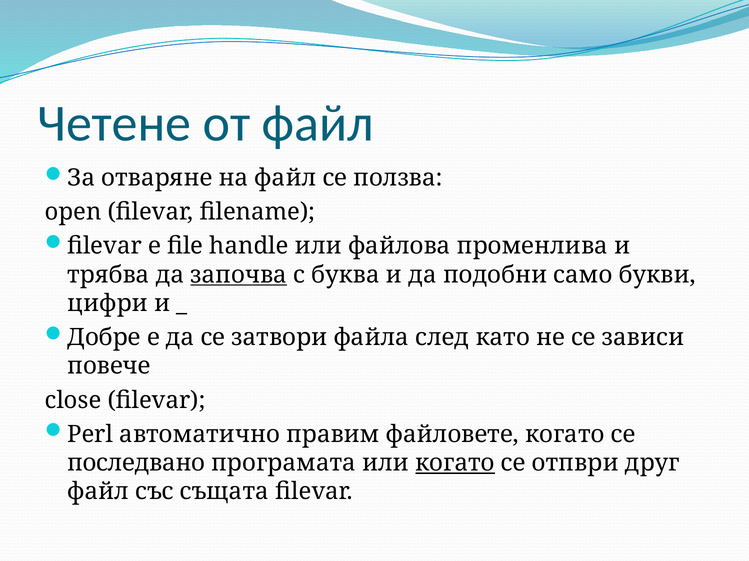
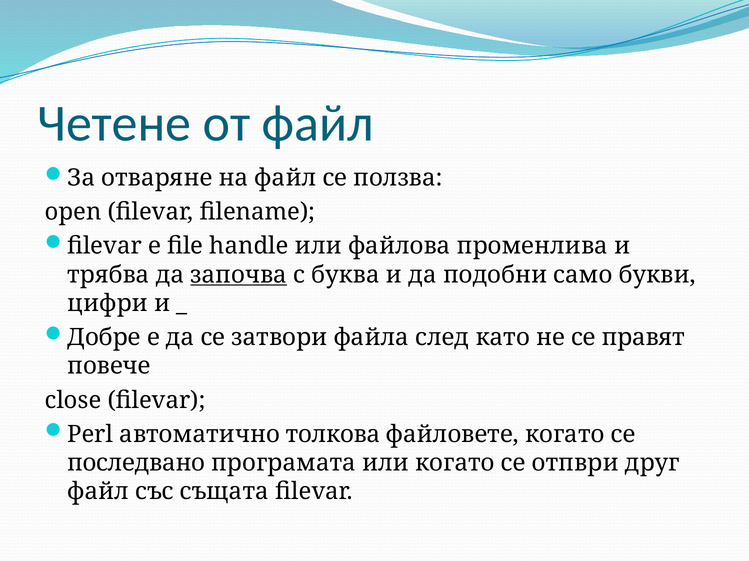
зависи: зависи -> правят (643, 338)
правим: правим -> толкова (333, 435)
когато underline: present -> none (455, 463)
